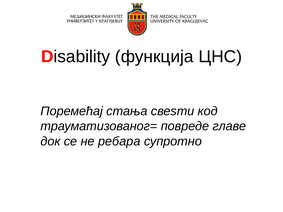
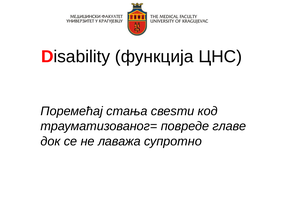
ребара: ребара -> лаважа (119, 141)
